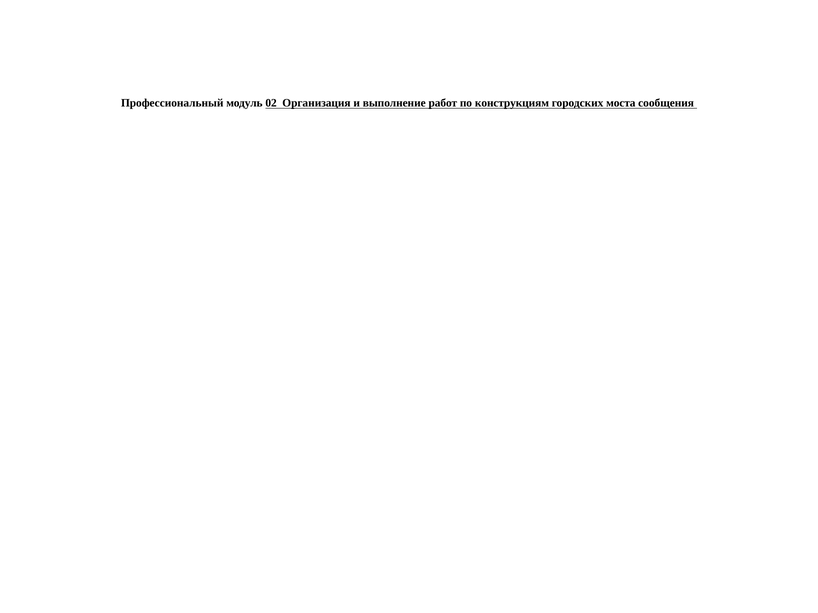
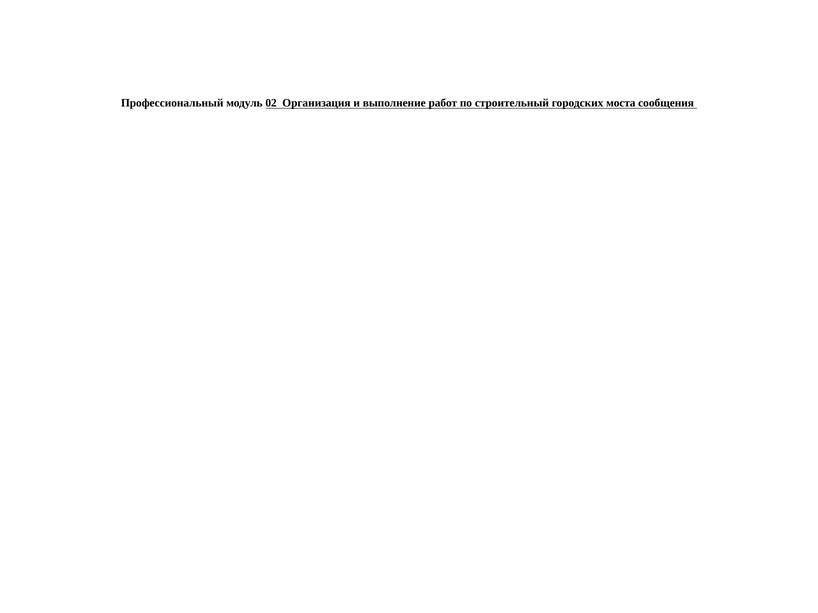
конструкциям: конструкциям -> строительный (512, 103)
